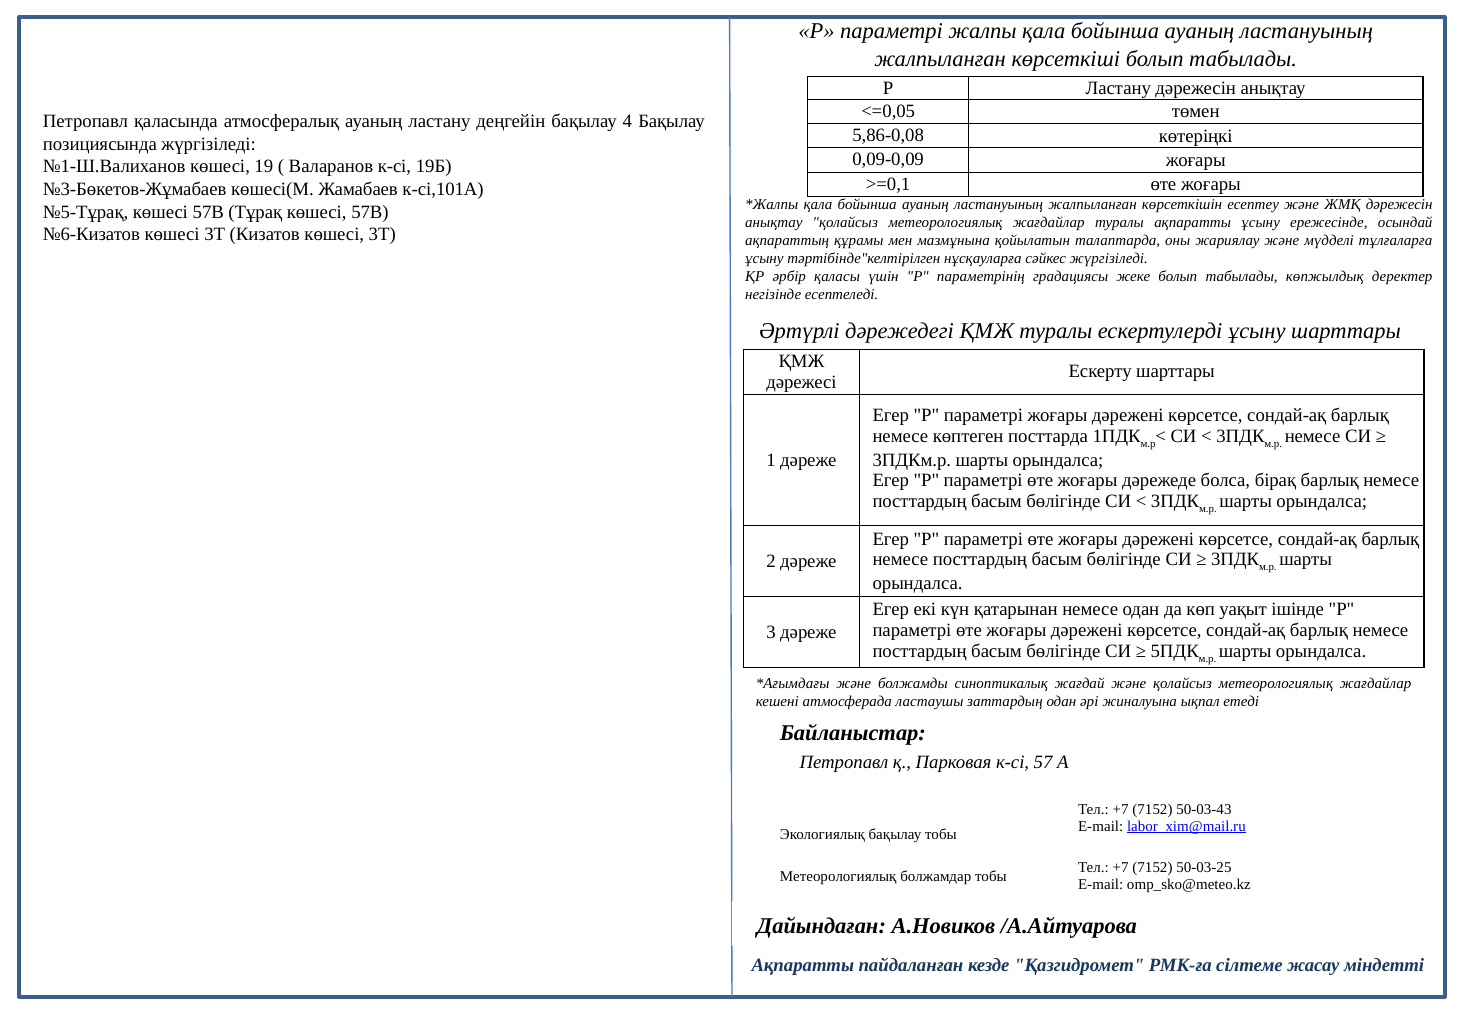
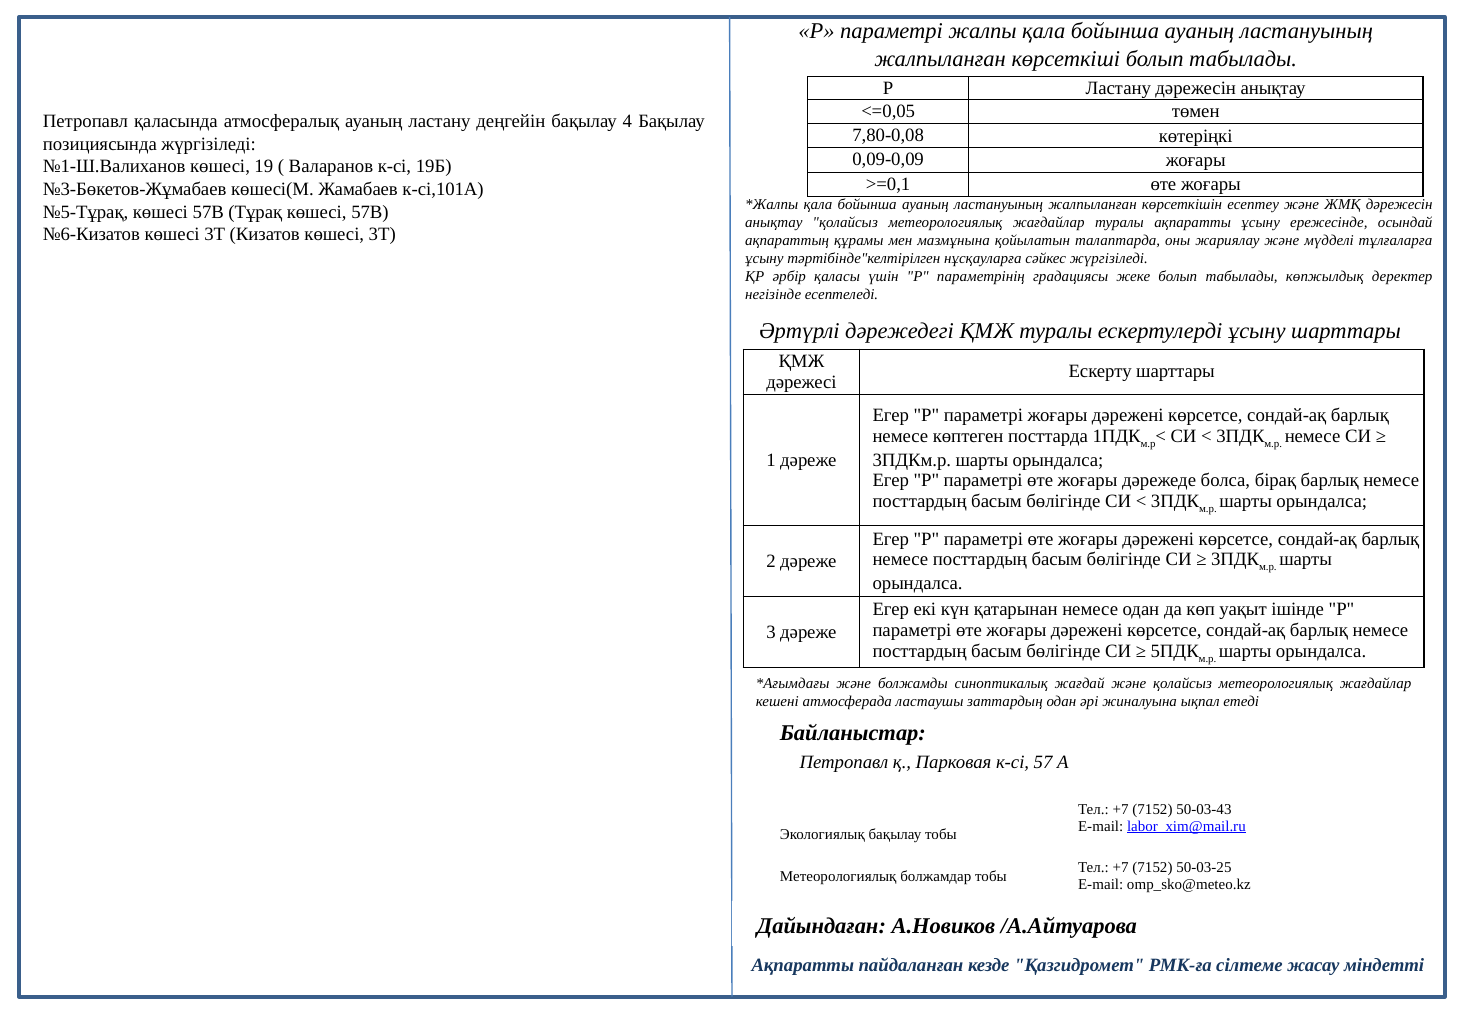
5,86-0,08: 5,86-0,08 -> 7,80-0,08 (888, 135)
